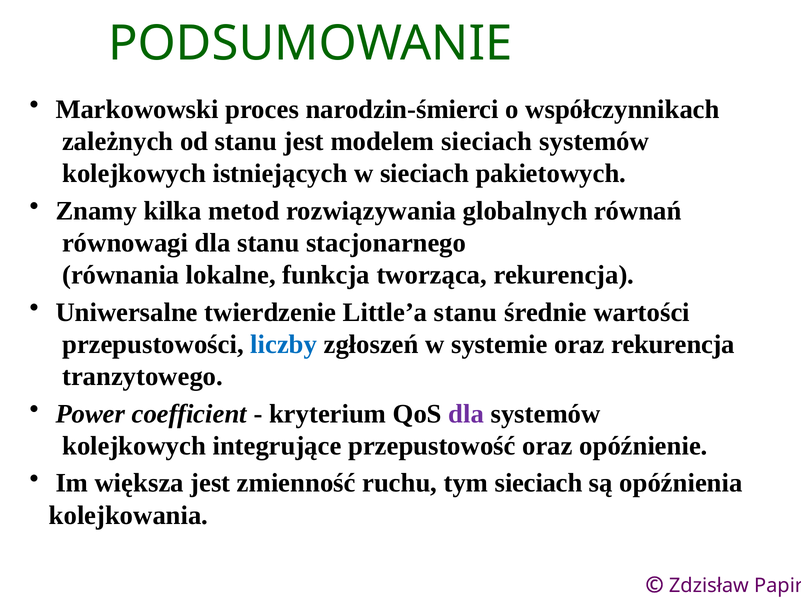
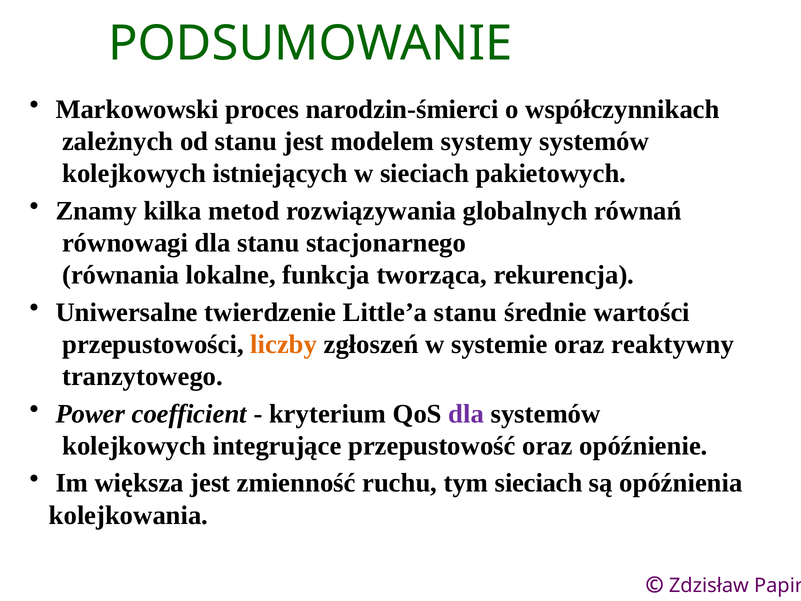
modelem sieciach: sieciach -> systemy (487, 141)
liczby colour: blue -> orange (284, 344)
oraz rekurencja: rekurencja -> reaktywny (673, 344)
